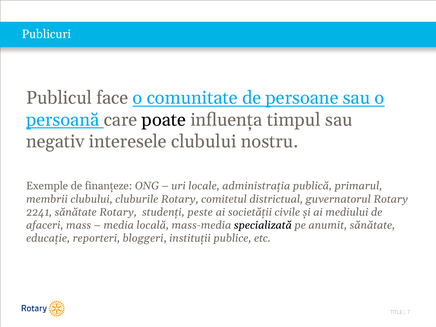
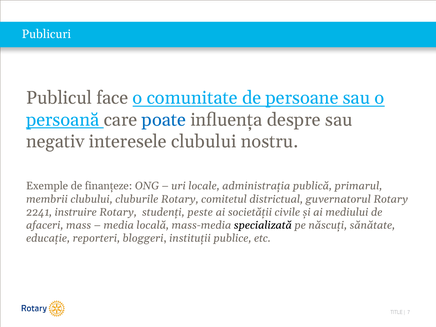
poate colour: black -> blue (164, 120)
timpul: timpul -> despre (294, 120)
2241 sănătate: sănătate -> instruire (76, 212)
anumit: anumit -> născuți (328, 225)
